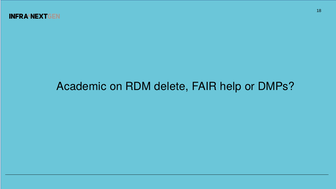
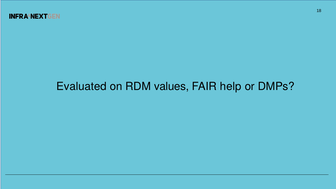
Academic: Academic -> Evaluated (81, 86)
delete: delete -> values (171, 86)
